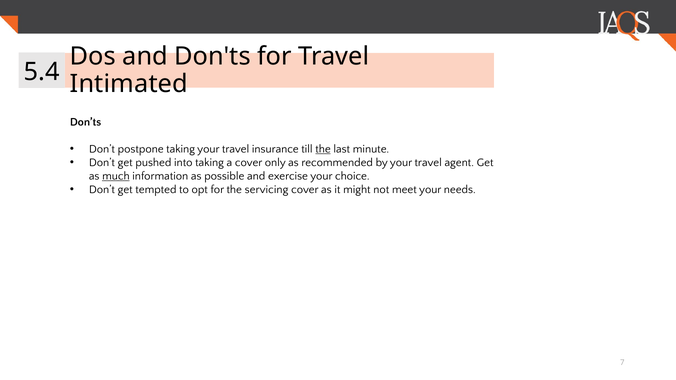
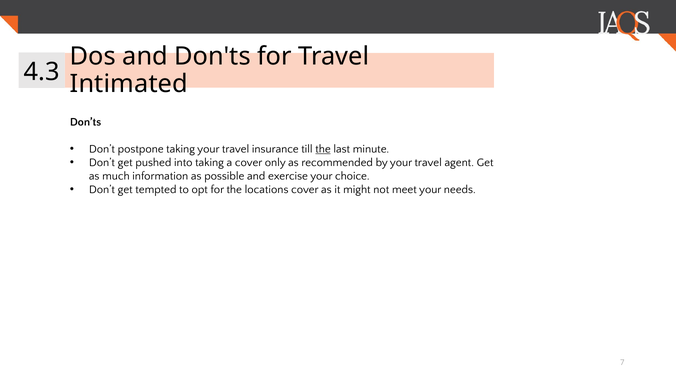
5.4: 5.4 -> 4.3 (42, 72)
much underline: present -> none (116, 176)
servicing: servicing -> locations (267, 190)
